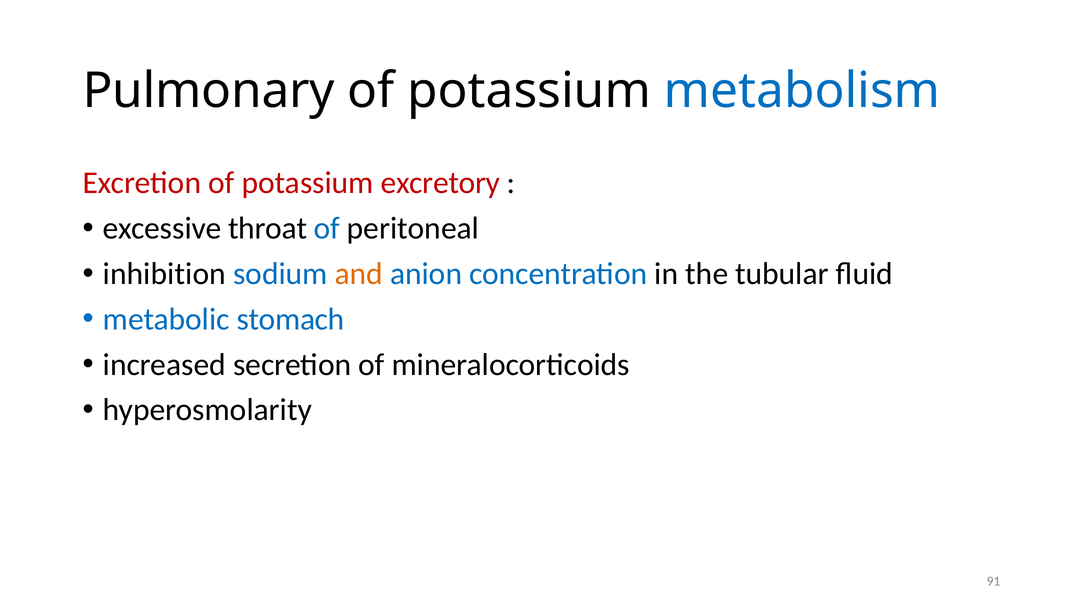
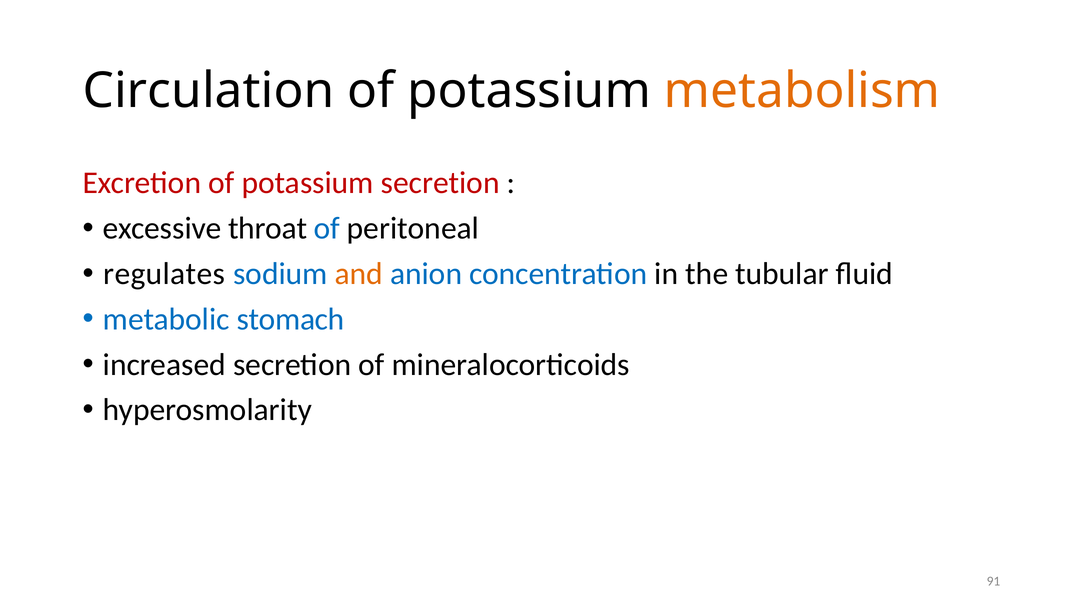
Pulmonary: Pulmonary -> Circulation (209, 91)
metabolism colour: blue -> orange (802, 91)
potassium excretory: excretory -> secretion (440, 183)
inhibition: inhibition -> regulates (164, 274)
